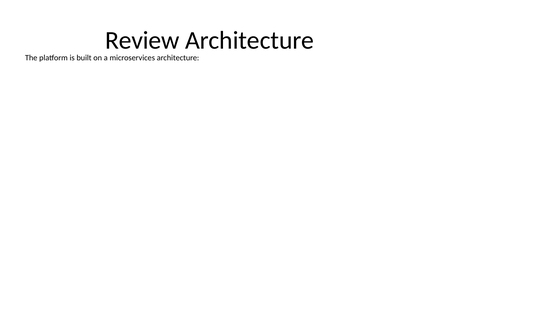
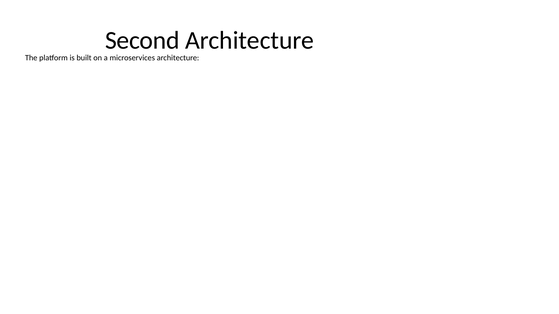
Review: Review -> Second (142, 41)
